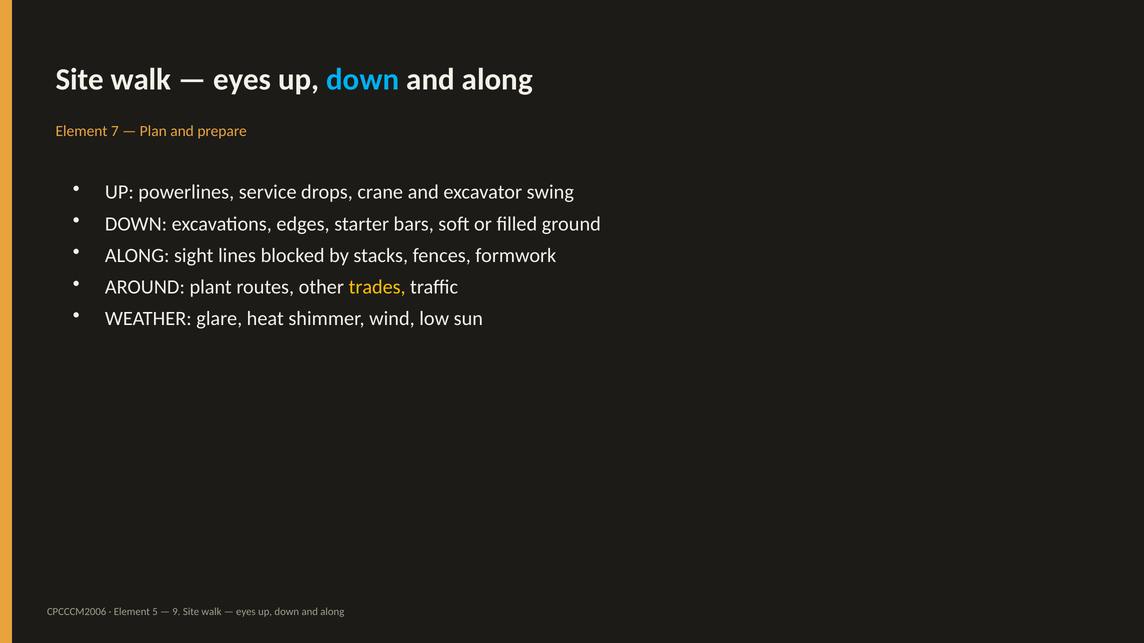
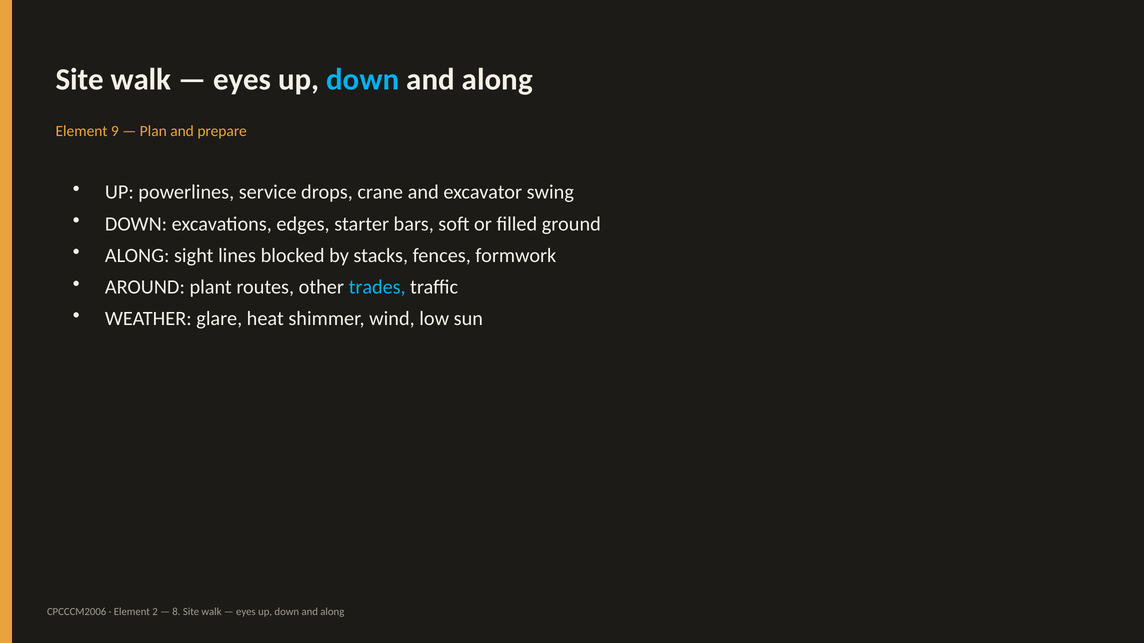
7: 7 -> 9 (115, 131)
trades colour: yellow -> light blue (377, 287)
5: 5 -> 2 (155, 612)
9: 9 -> 8 (176, 612)
